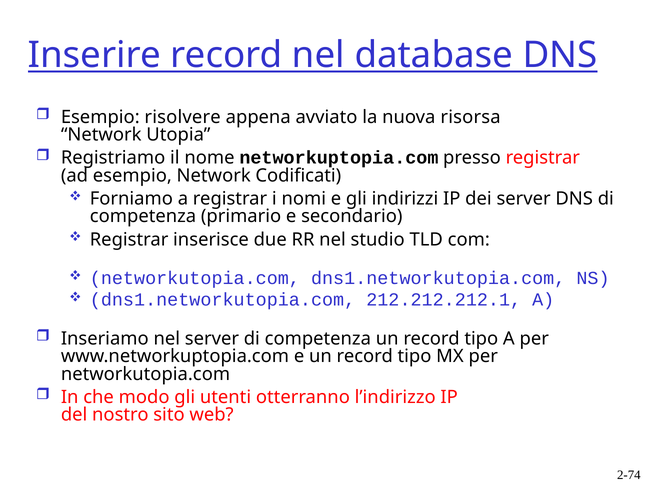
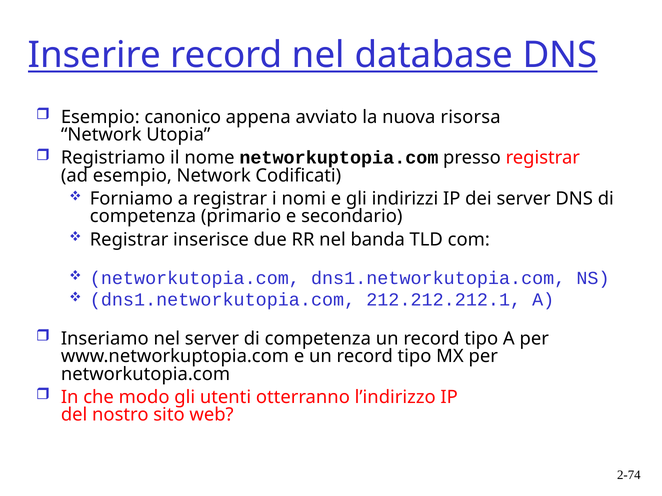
risolvere: risolvere -> canonico (183, 117)
studio: studio -> banda (378, 240)
